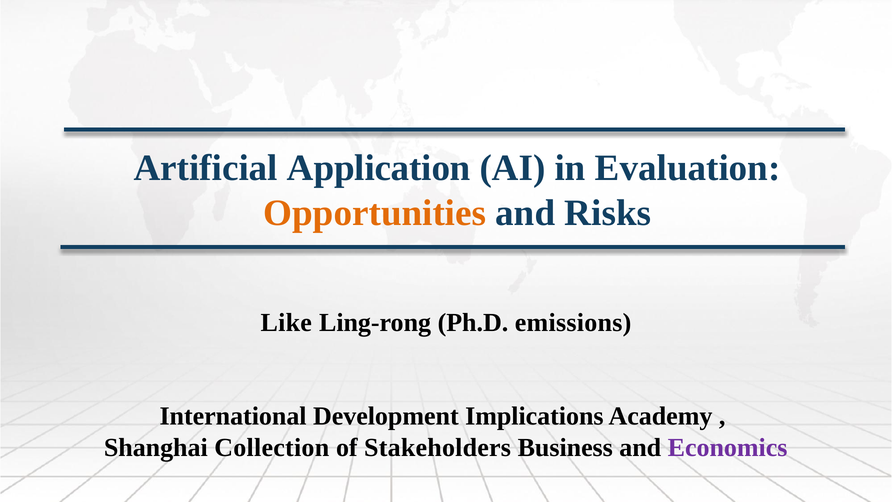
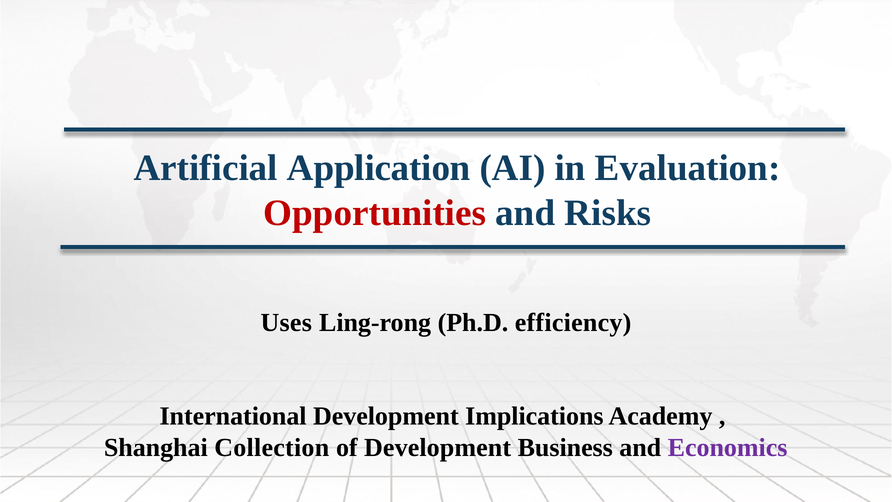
Opportunities colour: orange -> red (375, 213)
Like: Like -> Uses (286, 322)
emissions: emissions -> efficiency (573, 322)
of Stakeholders: Stakeholders -> Development (438, 447)
